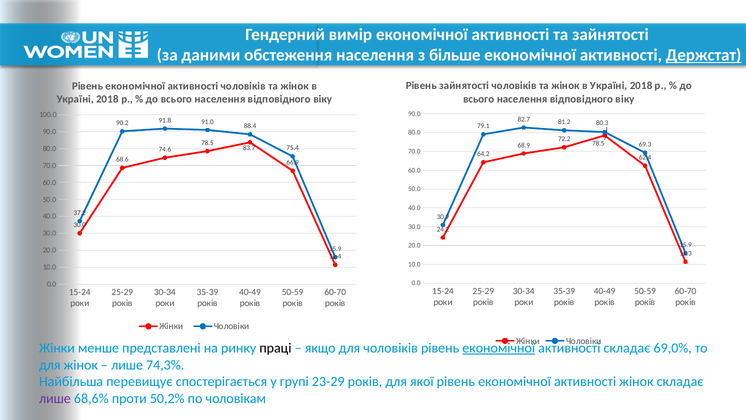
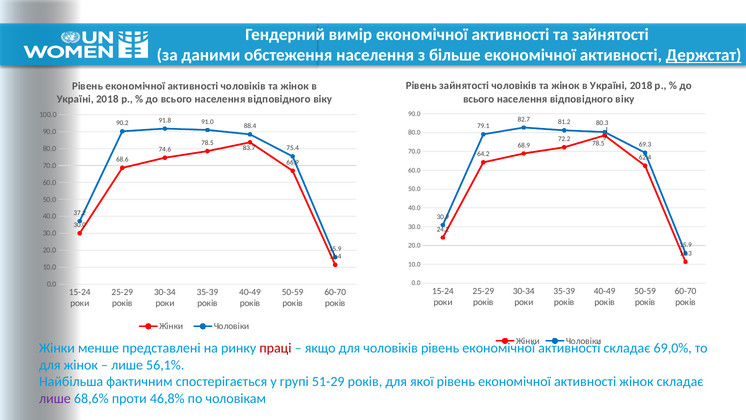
праці colour: black -> red (275, 348)
економічної underline: present -> none (499, 348)
74,3%: 74,3% -> 56,1% (165, 365)
перевищує: перевищує -> фактичним (139, 381)
23-29: 23-29 -> 51-29 (328, 381)
50,2%: 50,2% -> 46,8% (167, 398)
